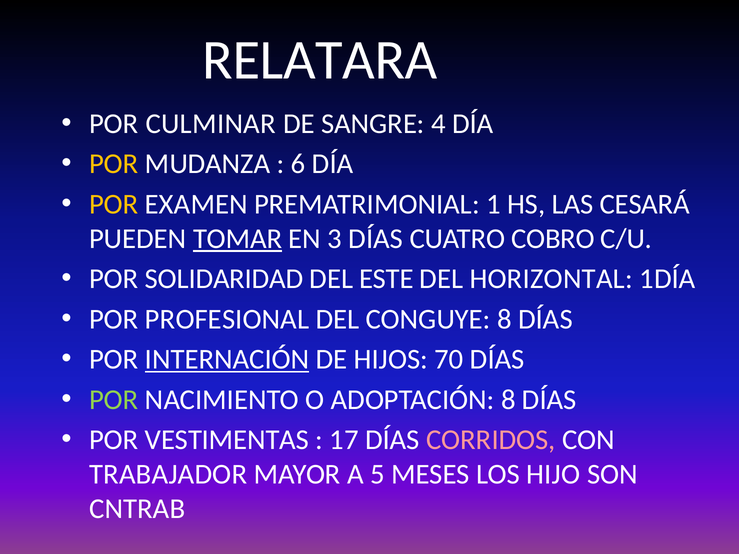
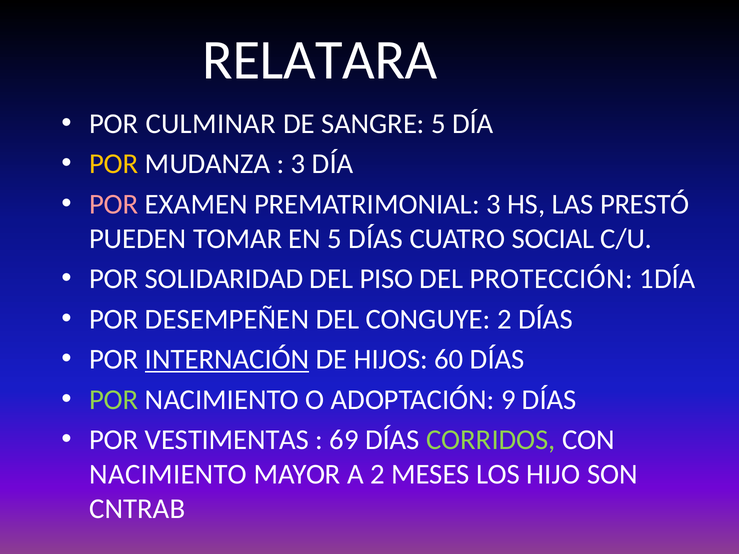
SANGRE 4: 4 -> 5 (438, 124)
6: 6 -> 3 (298, 164)
POR colour: yellow -> pink (114, 204)
PREMATRIMONIAL 1: 1 -> 3 (493, 204)
CESARÁ: CESARÁ -> PRESTÓ (645, 204)
TOMAR underline: present -> none (238, 239)
EN 3: 3 -> 5 (335, 239)
COBRO: COBRO -> SOCIAL (553, 239)
ESTE: ESTE -> PISO (386, 279)
HORIZONTAL: HORIZONTAL -> PROTECCIÓN (551, 279)
PROFESIONAL: PROFESIONAL -> DESEMPEÑEN (227, 319)
CONGUYE 8: 8 -> 2 (504, 319)
70: 70 -> 60 (449, 360)
ADOPTACIÓN 8: 8 -> 9 (508, 400)
17: 17 -> 69 (344, 440)
CORRIDOS colour: pink -> light green (491, 440)
TRABAJADOR: TRABAJADOR -> NACIMIENTO (168, 475)
A 5: 5 -> 2 (377, 475)
